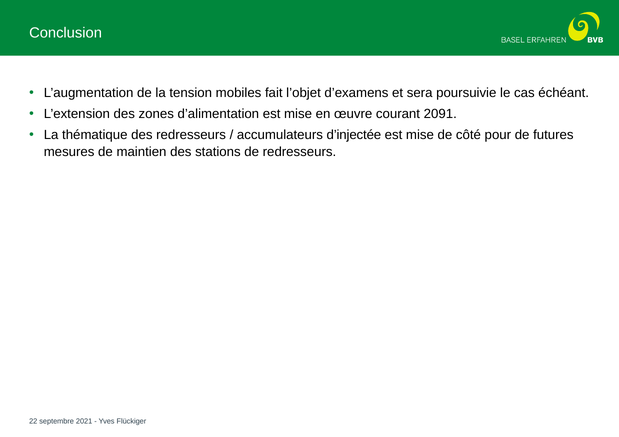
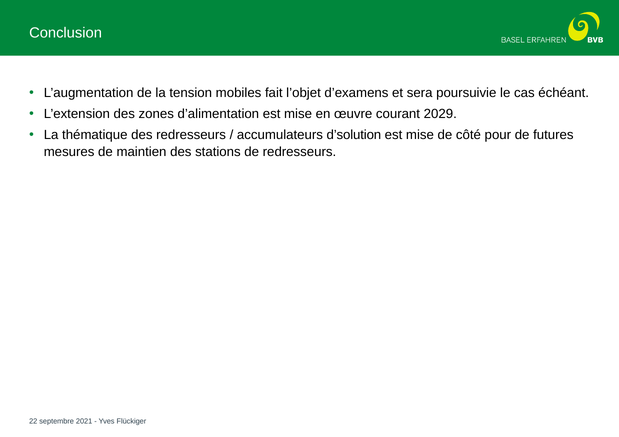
2091: 2091 -> 2029 (440, 114)
d’injectée: d’injectée -> d’solution (354, 135)
